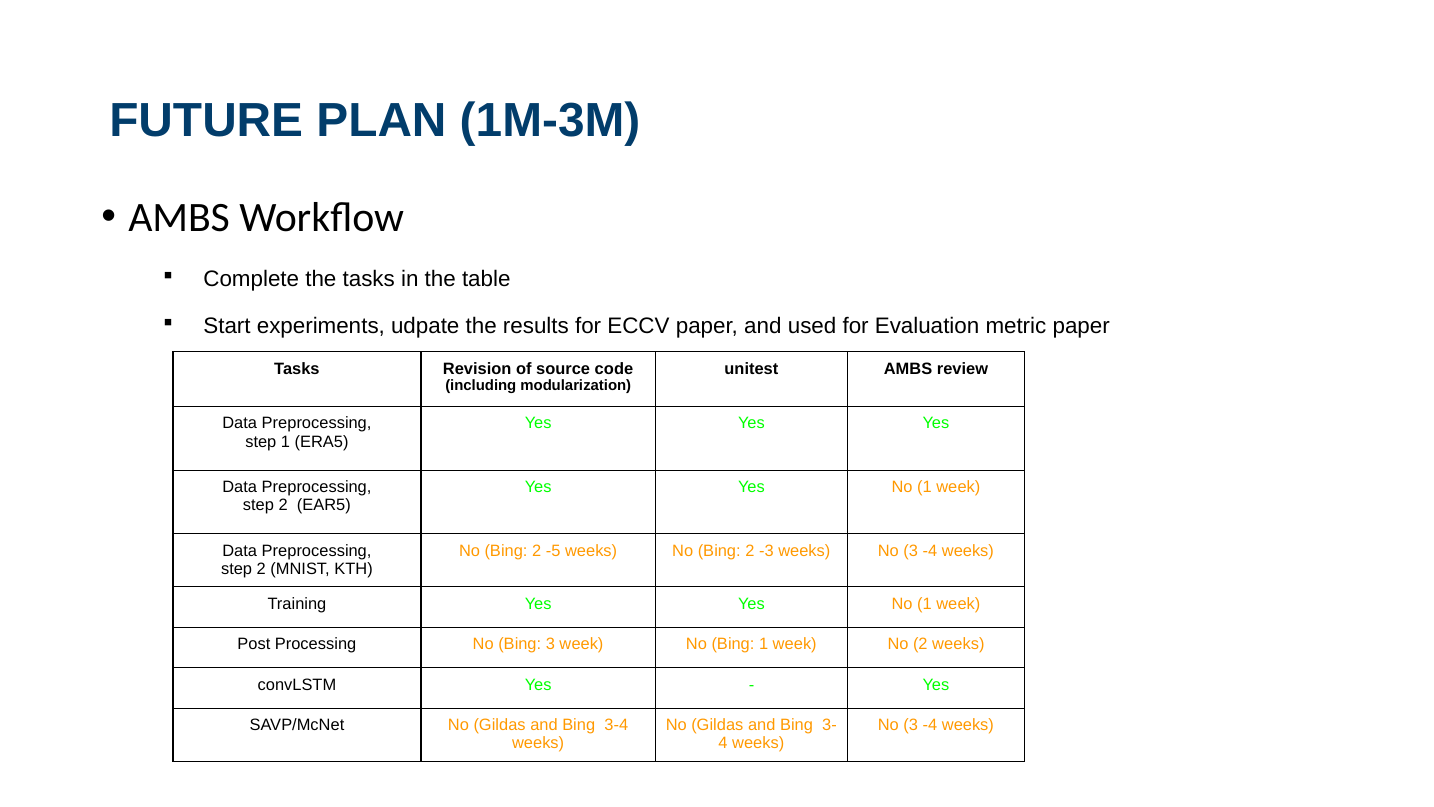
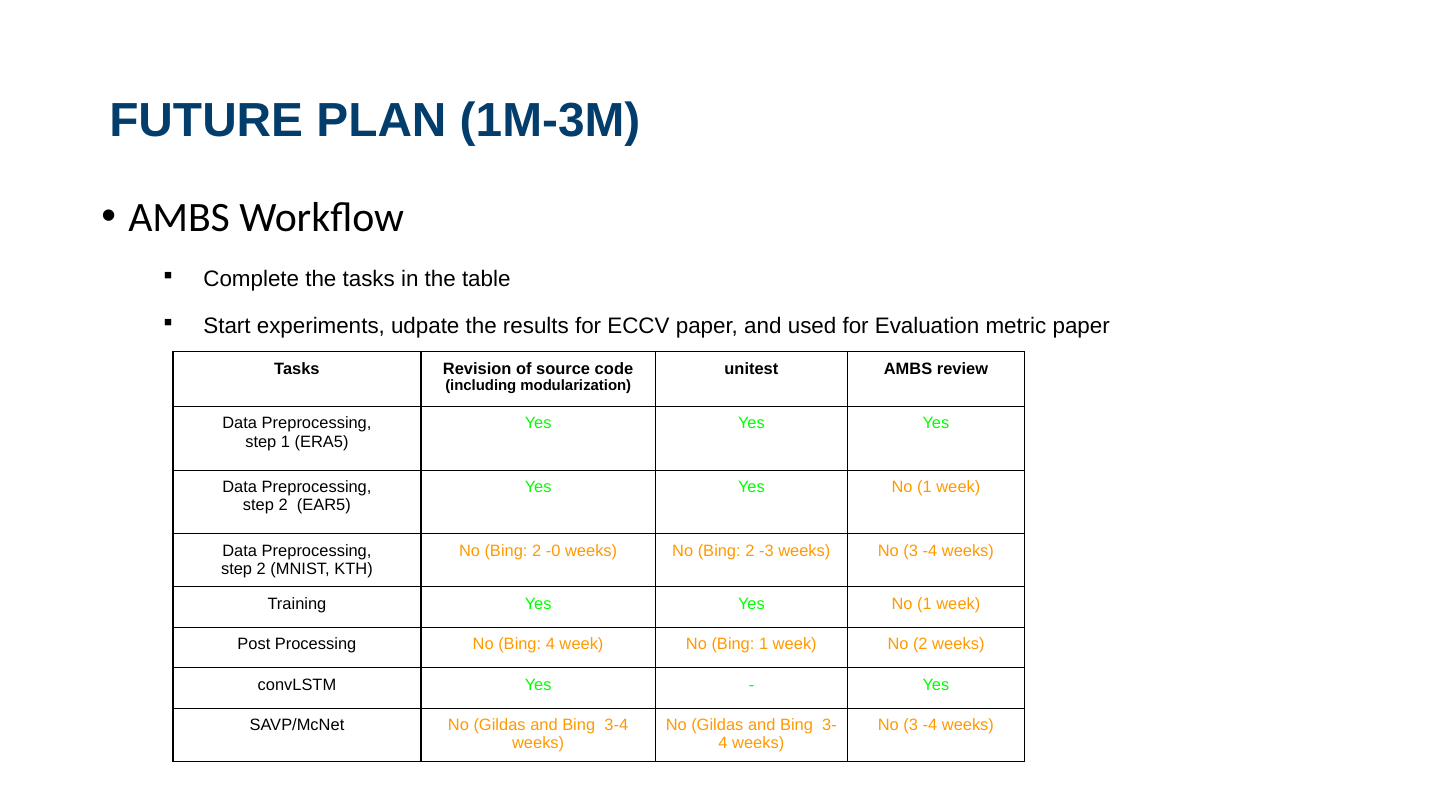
-5: -5 -> -0 (553, 550)
Bing 3: 3 -> 4 (550, 644)
